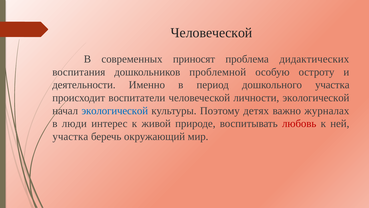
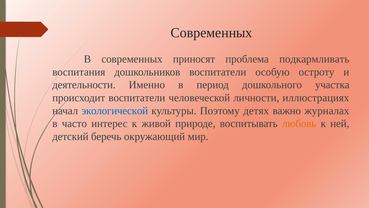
Человеческой: Человеческой -> Современных (212, 33)
дидактических: дидактических -> подкармливать (314, 59)
дошкольников проблемной: проблемной -> воспитатели (218, 72)
личности экологической: экологической -> иллюстрациях (316, 98)
люди: люди -> часто (74, 123)
любовь colour: red -> orange (299, 123)
участка: участка -> детский (70, 136)
